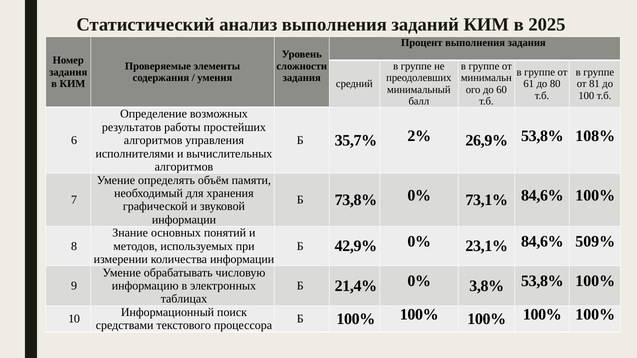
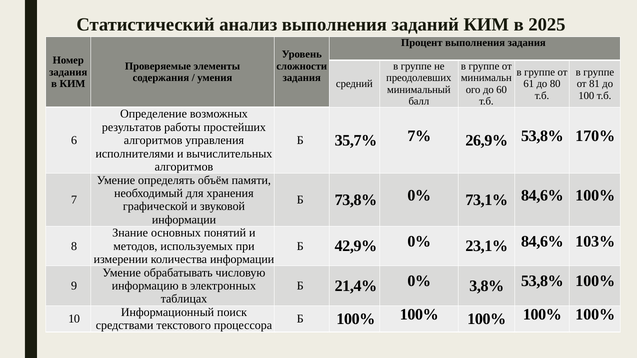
2%: 2% -> 7% (419, 136)
108%: 108% -> 170% (595, 136)
509%: 509% -> 103% (595, 242)
